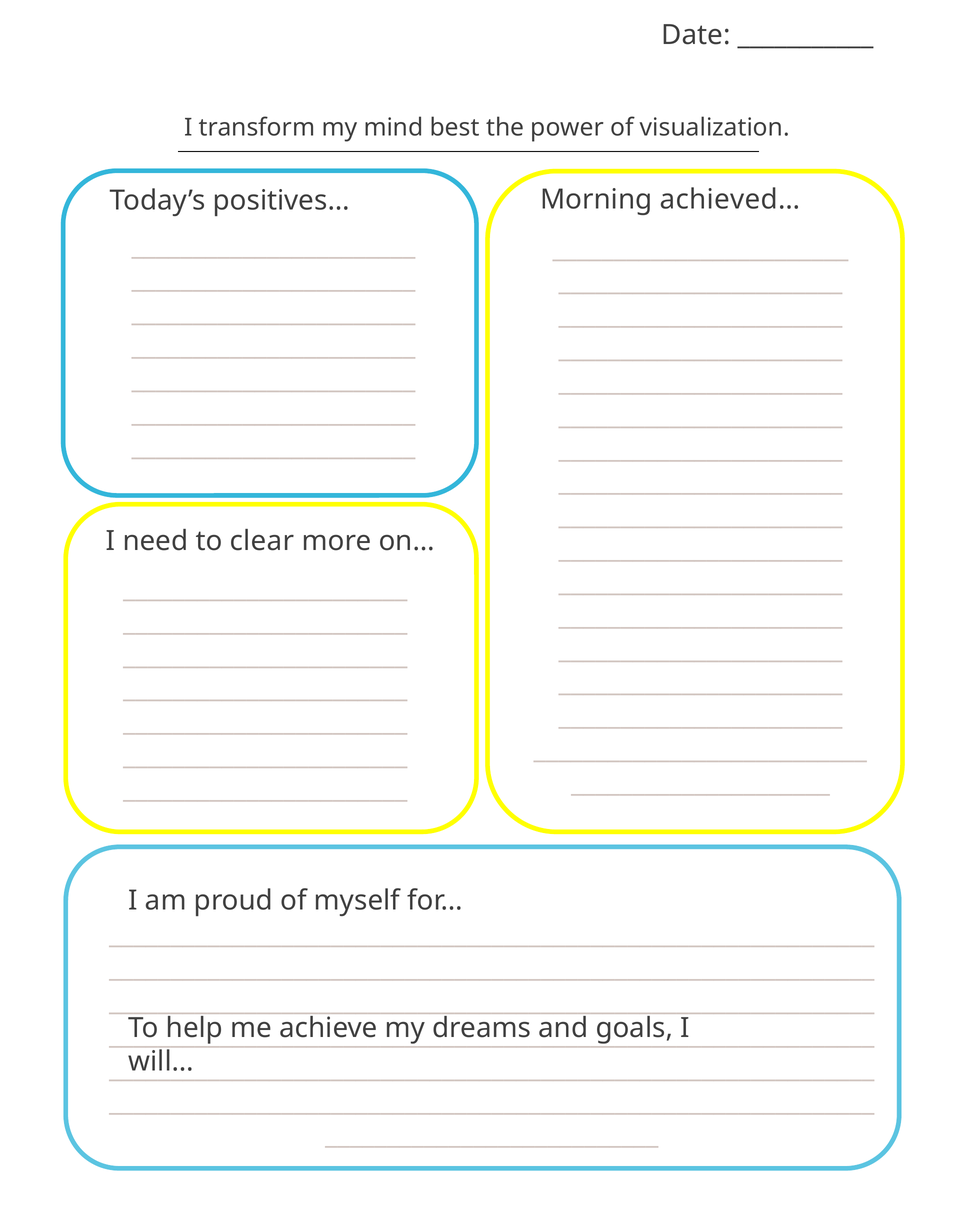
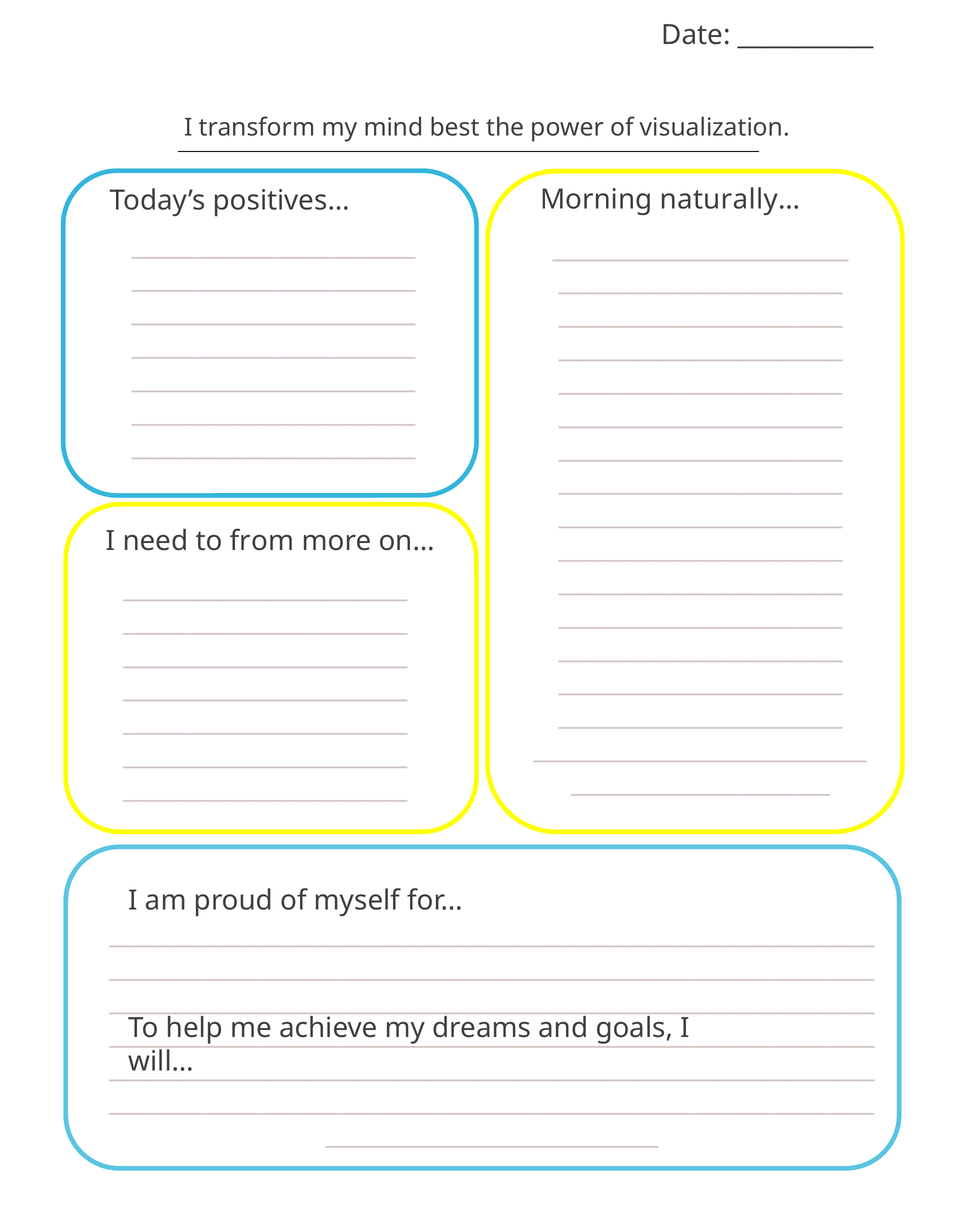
achieved…: achieved… -> naturally… (730, 200)
clear: clear -> from (262, 541)
